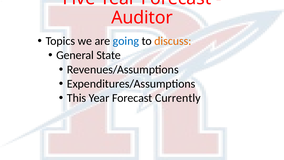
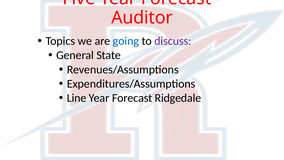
discuss colour: orange -> purple (173, 41)
This: This -> Line (77, 98)
Currently: Currently -> Ridgedale (178, 98)
